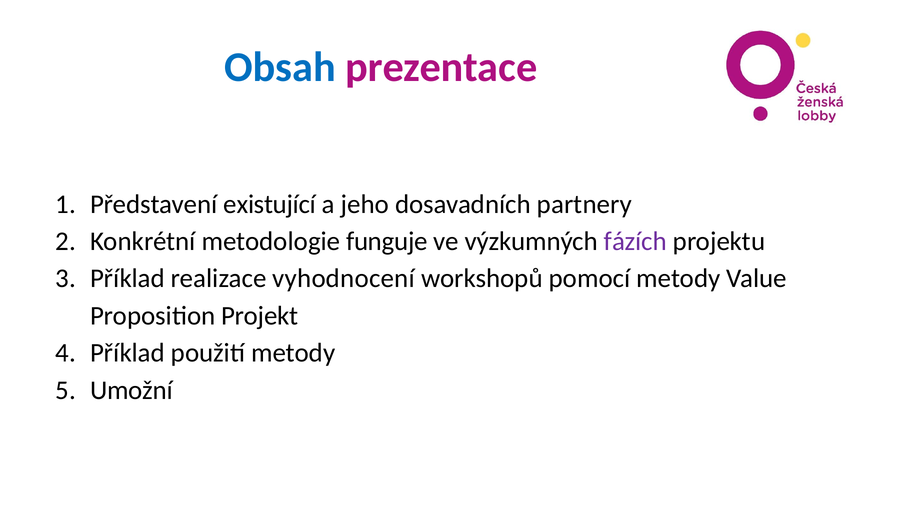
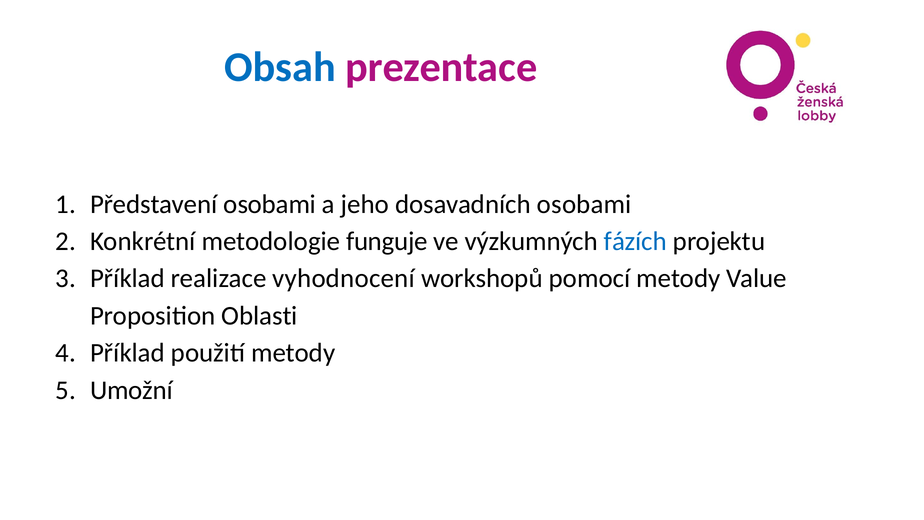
Představení existující: existující -> osobami (270, 204)
dosavadních partnery: partnery -> osobami (584, 204)
fázích colour: purple -> blue (635, 241)
Projekt: Projekt -> Oblasti (260, 316)
